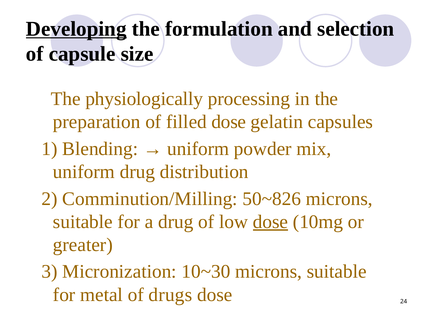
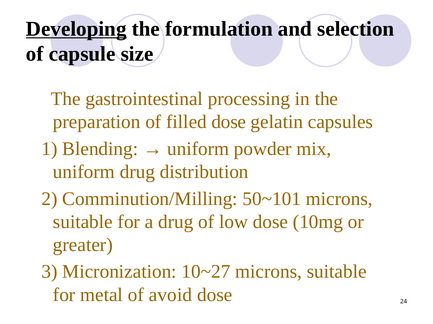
physiologically: physiologically -> gastrointestinal (144, 99)
50~826: 50~826 -> 50~101 (272, 199)
dose underline: present -> none (270, 222)
10~30: 10~30 -> 10~27 (206, 272)
drugs: drugs -> avoid (170, 295)
